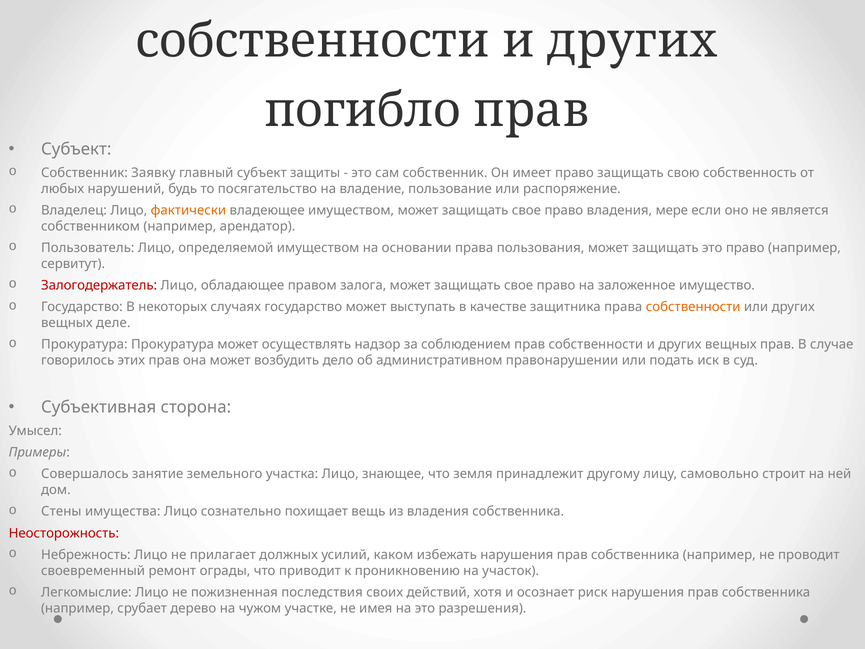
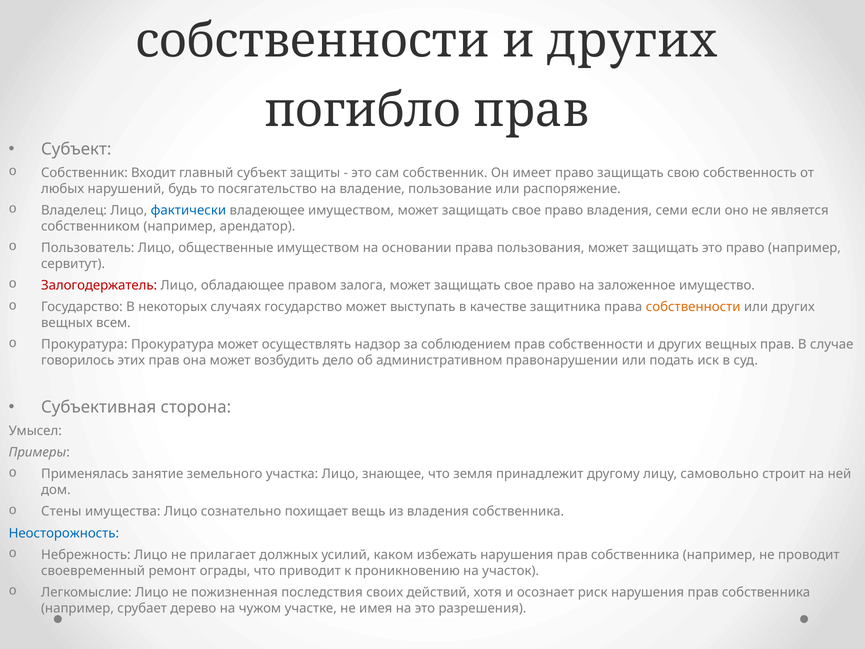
Заявку: Заявку -> Входит (153, 173)
фактически colour: orange -> blue (188, 210)
мере: мере -> семи (672, 210)
определяемой: определяемой -> общественные (226, 248)
деле: деле -> всем (113, 323)
Совершалось: Совершалось -> Применялась (85, 474)
Неосторожность colour: red -> blue (64, 533)
